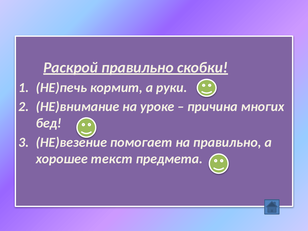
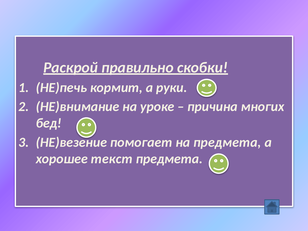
на правильно: правильно -> предмета (227, 142)
